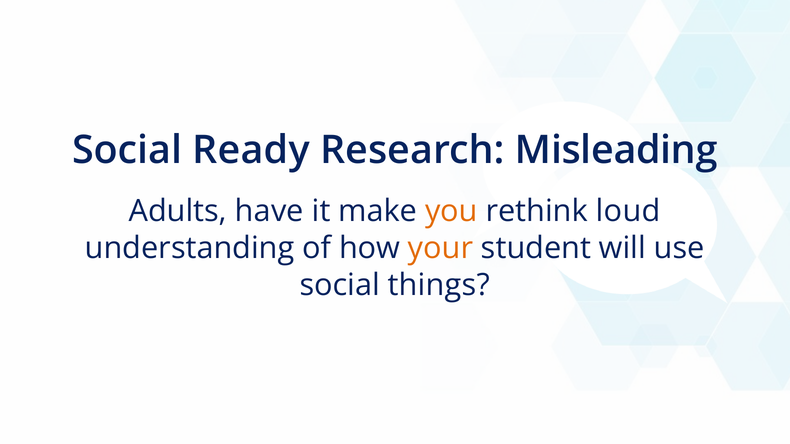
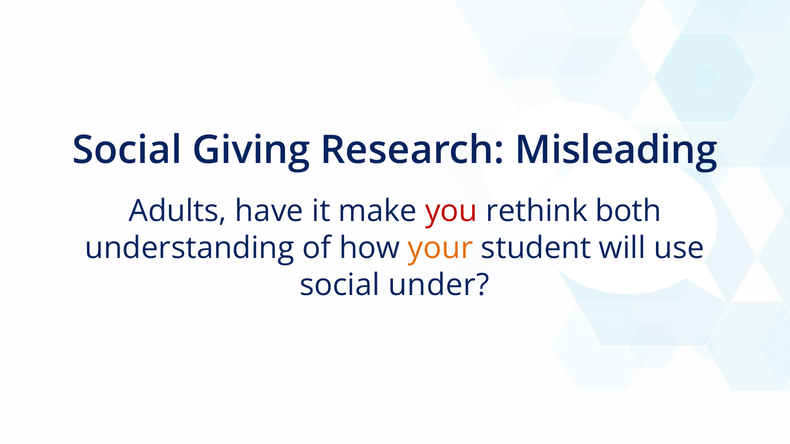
Ready: Ready -> Giving (251, 150)
you colour: orange -> red (451, 212)
loud: loud -> both (628, 212)
things: things -> under (439, 285)
